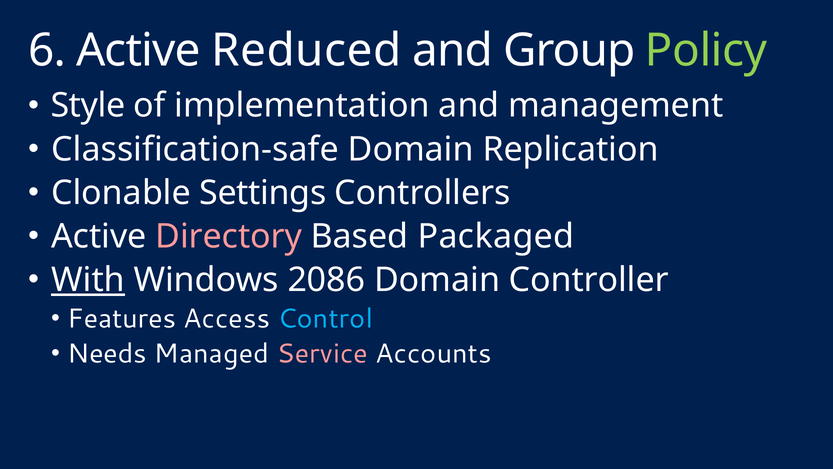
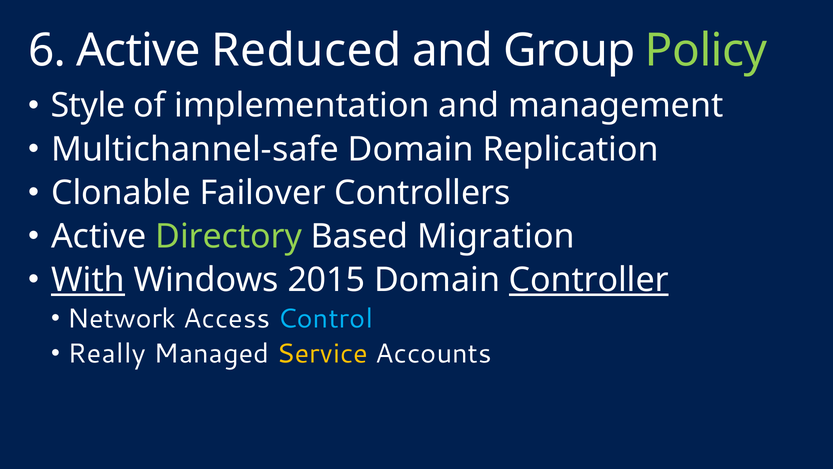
Classification-safe: Classification-safe -> Multichannel-safe (195, 149)
Settings: Settings -> Failover (263, 193)
Directory colour: pink -> light green (229, 236)
Packaged: Packaged -> Migration (496, 236)
2086: 2086 -> 2015 (326, 280)
Controller underline: none -> present (589, 280)
Features: Features -> Network (122, 318)
Needs: Needs -> Really (107, 353)
Service colour: pink -> yellow (322, 353)
